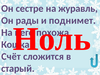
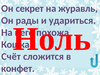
сестре: сестре -> секрет (30, 8)
поднимет: поднимет -> удариться (72, 20)
старый: старый -> конфет (18, 68)
